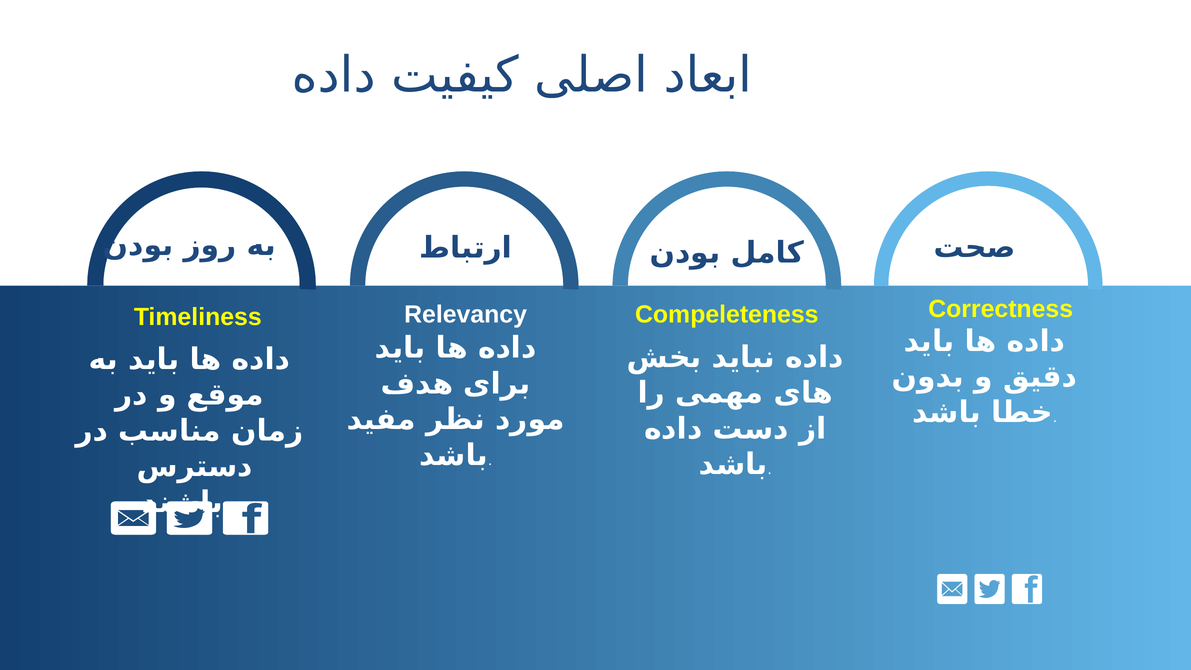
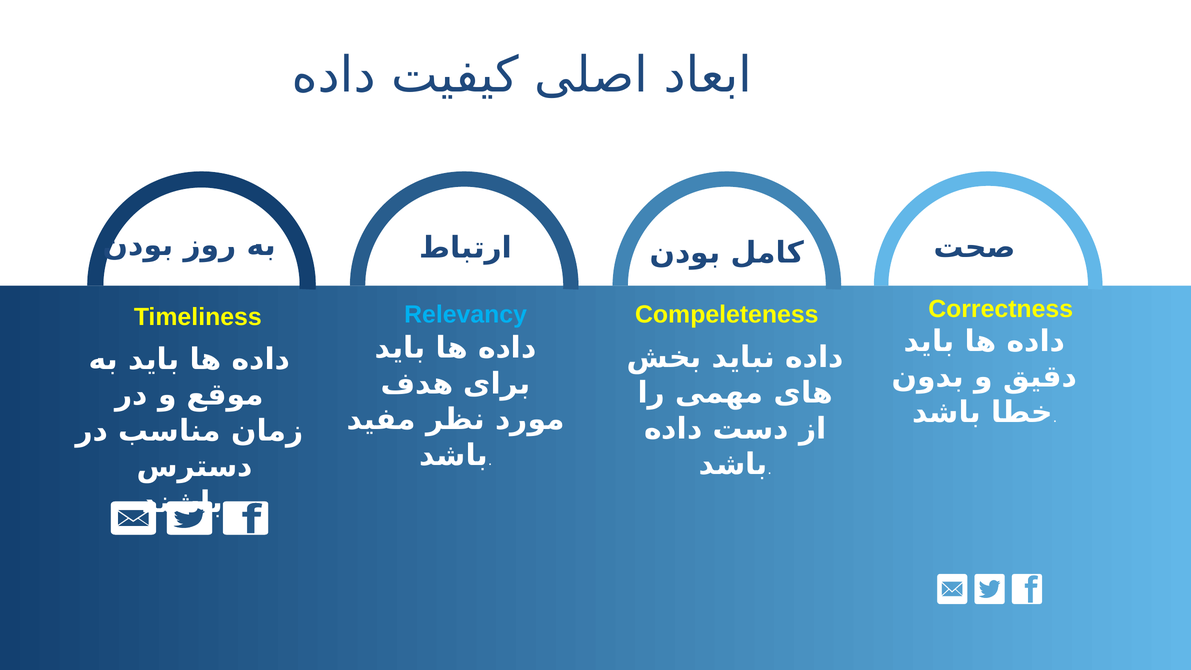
Relevancy colour: white -> light blue (466, 315)
